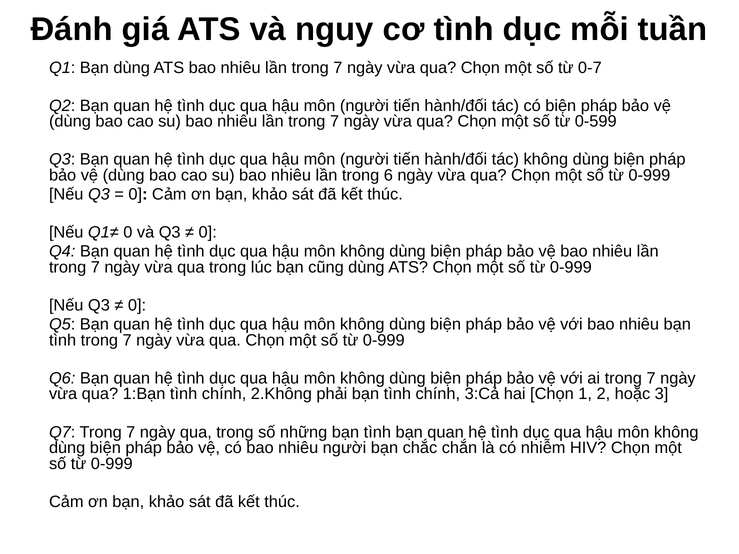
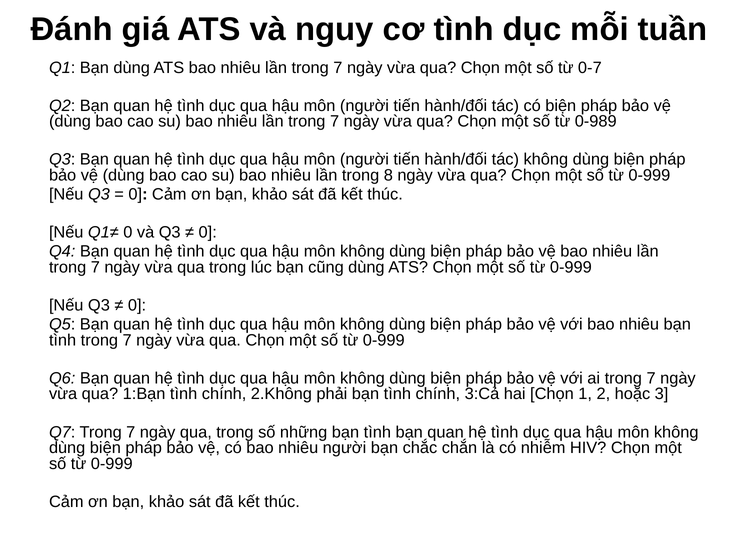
0-599: 0-599 -> 0-989 (596, 122)
6: 6 -> 8 (388, 175)
